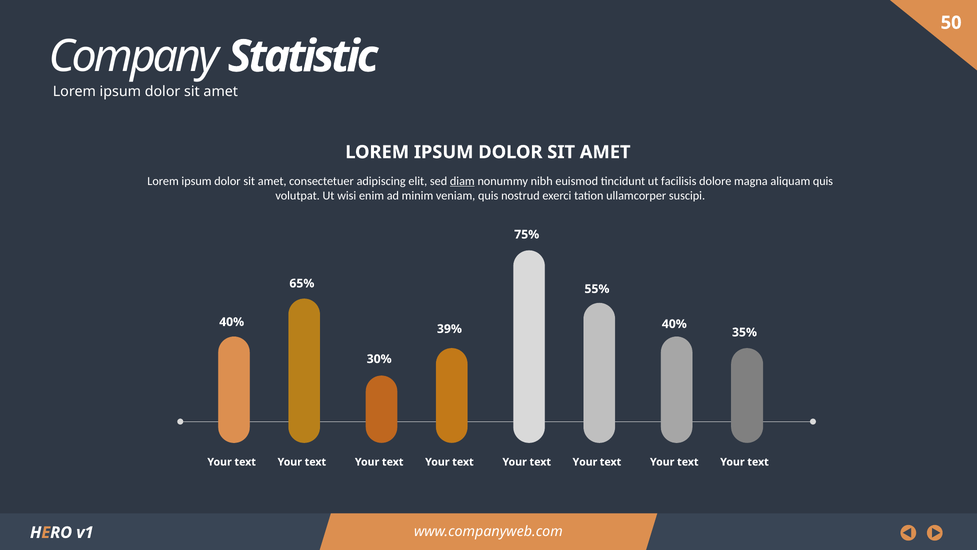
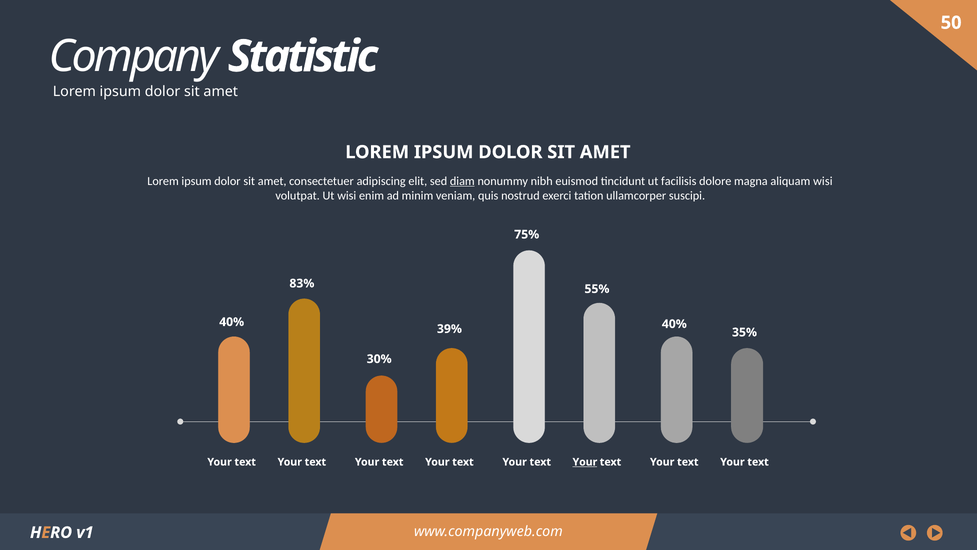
aliquam quis: quis -> wisi (823, 181)
65%: 65% -> 83% (302, 283)
Your underline: none -> present (585, 462)
